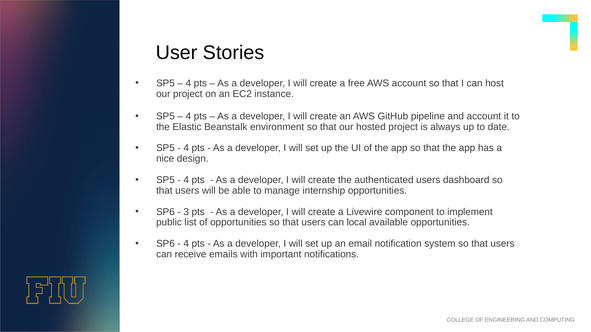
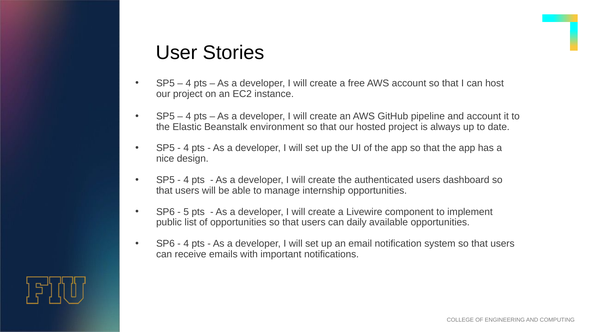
3: 3 -> 5 (186, 212)
local: local -> daily (357, 223)
